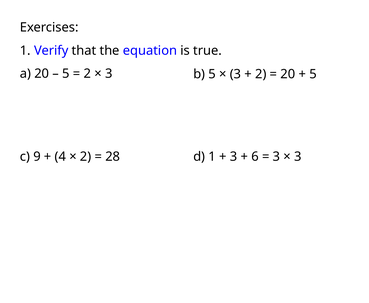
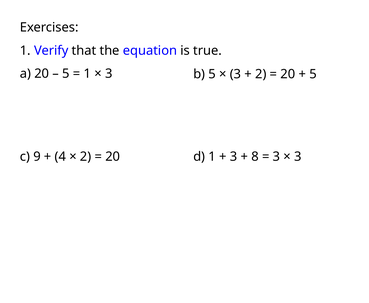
2: 2 -> 1 (87, 74)
28: 28 -> 20 (113, 156)
6: 6 -> 8 (255, 156)
